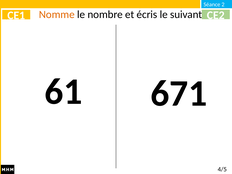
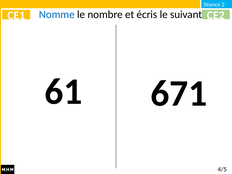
Nomme colour: orange -> blue (57, 15)
